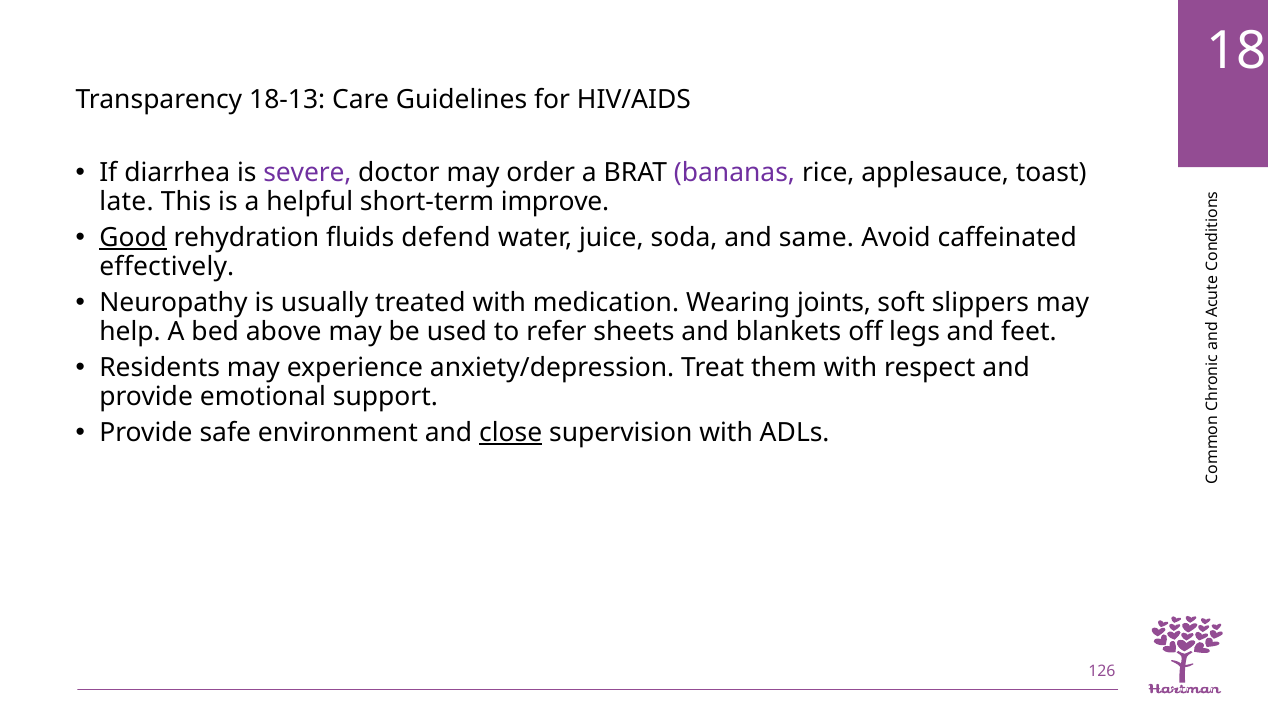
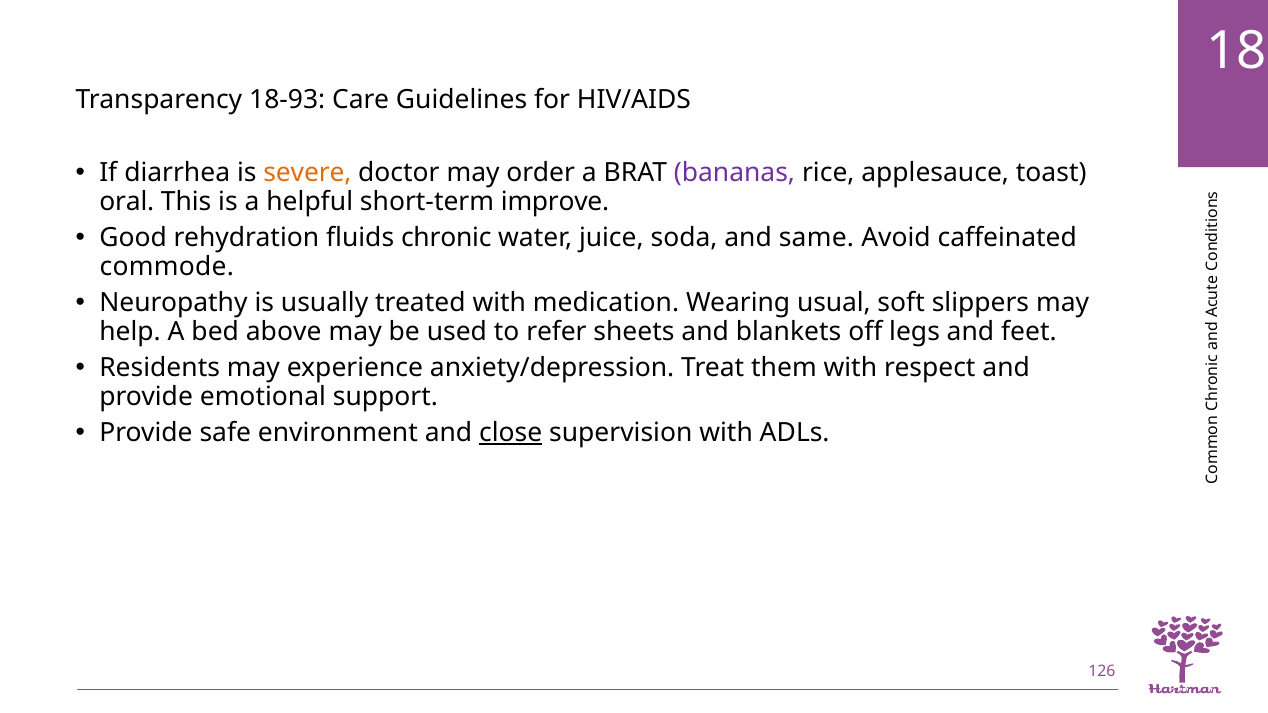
18-13: 18-13 -> 18-93 (287, 100)
severe colour: purple -> orange (307, 173)
late: late -> oral (127, 201)
Good underline: present -> none (133, 238)
defend: defend -> chronic (446, 238)
effectively: effectively -> commode (167, 266)
joints: joints -> usual (834, 303)
